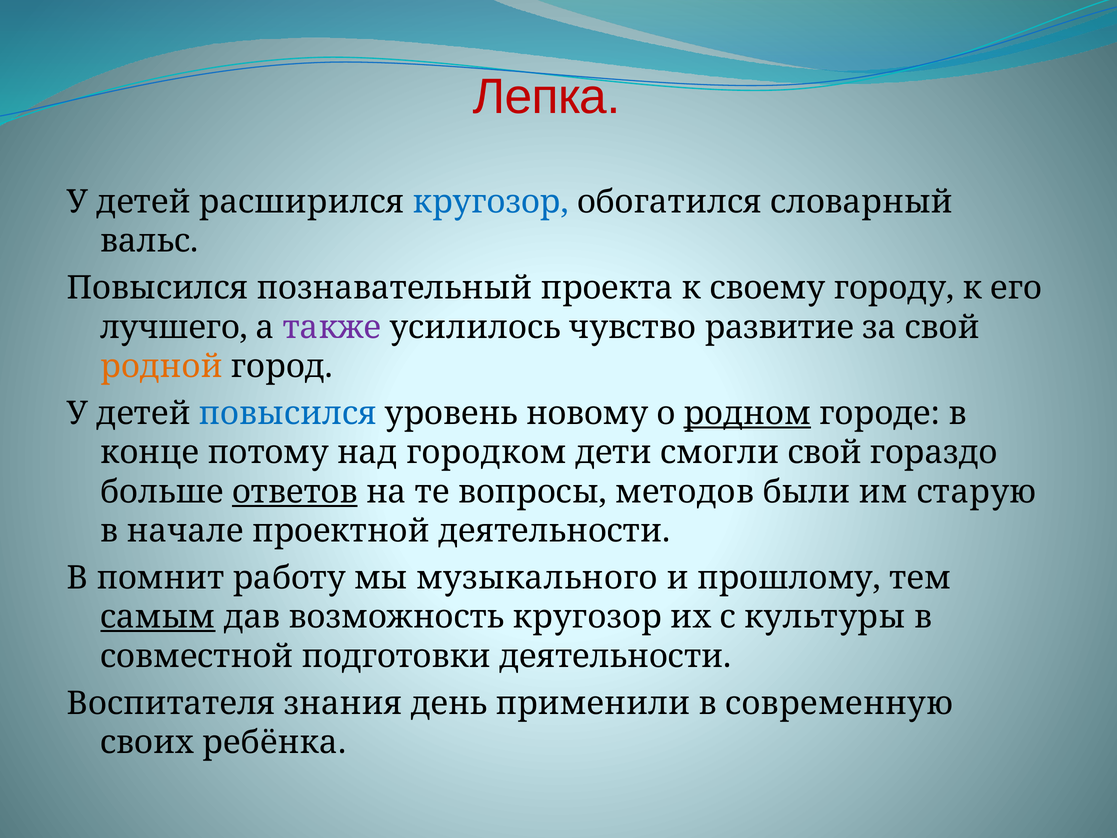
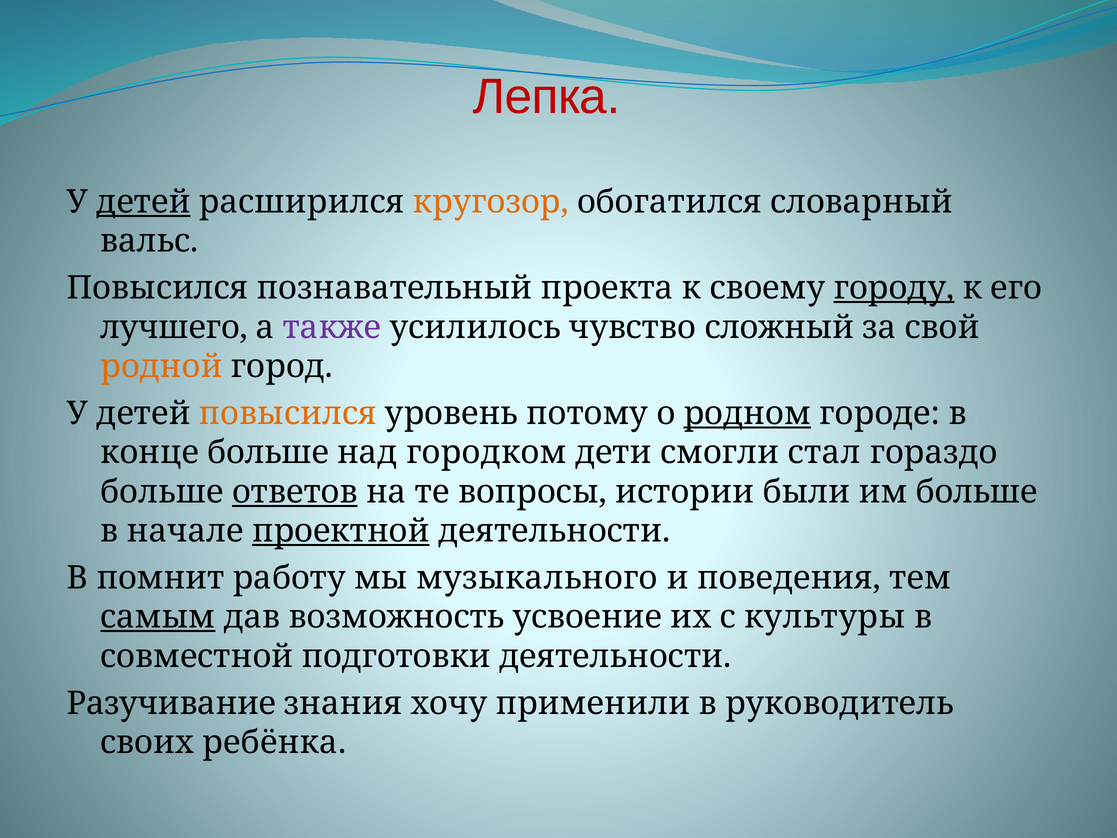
детей underline: none -> present (144, 202)
кругозор colour: blue -> orange (491, 202)
городу underline: none -> present (894, 288)
развитие: развитие -> сложный (779, 327)
повысился colour: blue -> orange (288, 413)
новому: новому -> потому (587, 413)
конце потому: потому -> больше (268, 453)
смогли свой: свой -> стал (824, 453)
методов: методов -> истории (685, 492)
им старую: старую -> больше (977, 492)
проектной underline: none -> present (341, 531)
прошлому: прошлому -> поведения (789, 578)
возможность кругозор: кругозор -> усвоение (587, 617)
Воспитателя: Воспитателя -> Разучивание (171, 703)
день: день -> хочу (449, 703)
современную: современную -> руководитель (839, 703)
